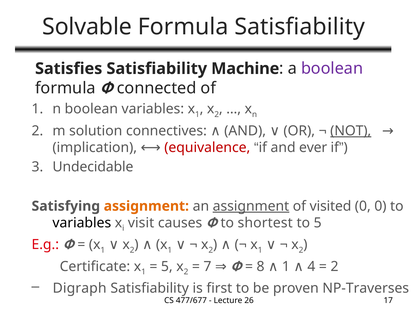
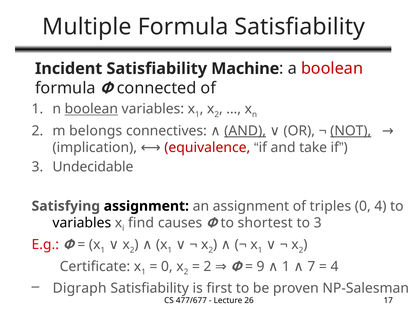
Solvable: Solvable -> Multiple (87, 27)
Satisfies: Satisfies -> Incident (69, 68)
boolean colour: purple -> red (332, 68)
boolean underline: none -> present (91, 109)
solution: solution -> belongs (96, 131)
AND underline: none -> present (245, 131)
ever: ever -> take (313, 147)
assignment colour: orange -> black (146, 206)
assignment underline: present -> none (251, 206)
visited: visited -> triples (330, 206)
0 0: 0 -> 4 (380, 206)
visit: visit -> find (141, 223)
to 5: 5 -> 3 (318, 223)
5: 5 -> 0 (167, 266)
7: 7 -> 2 (207, 266)
8: 8 -> 9 (261, 266)
4: 4 -> 7 (311, 266)
2: 2 -> 4 (335, 266)
NP-Traverses: NP-Traverses -> NP-Salesman (366, 288)
